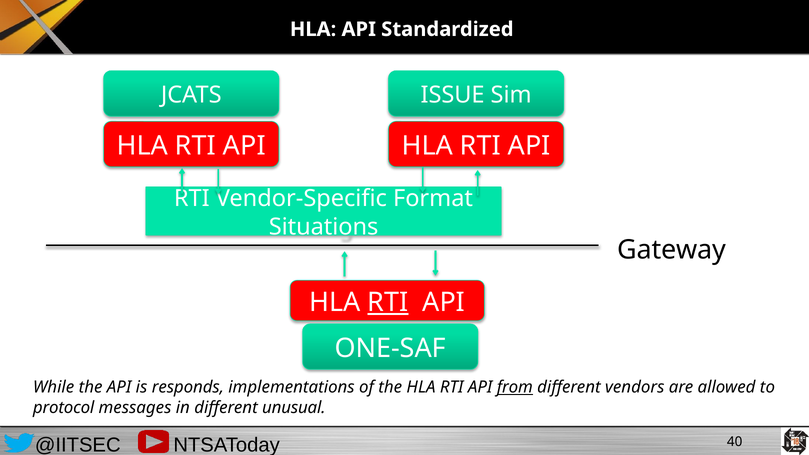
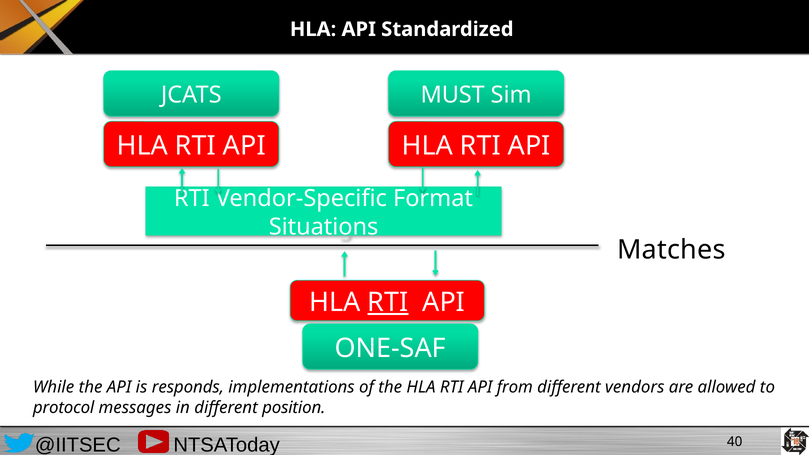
ISSUE: ISSUE -> MUST (453, 95)
Gateway: Gateway -> Matches (671, 250)
from underline: present -> none (515, 387)
unusual: unusual -> position (294, 408)
